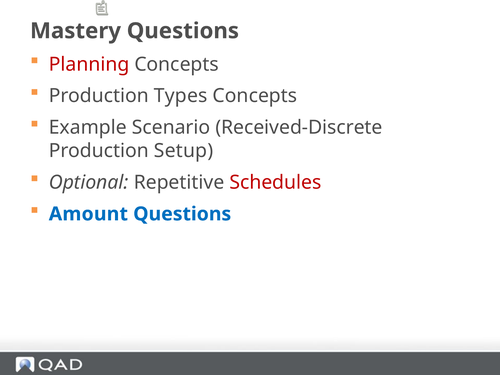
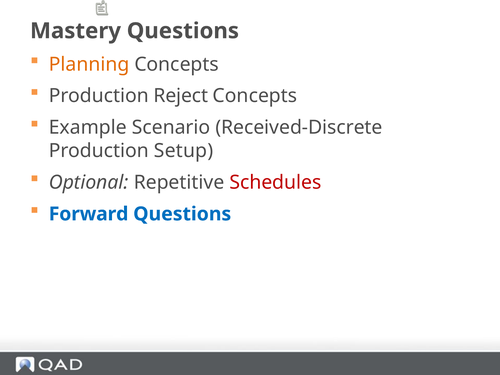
Planning colour: red -> orange (89, 64)
Types: Types -> Reject (181, 96)
Amount: Amount -> Forward (89, 214)
